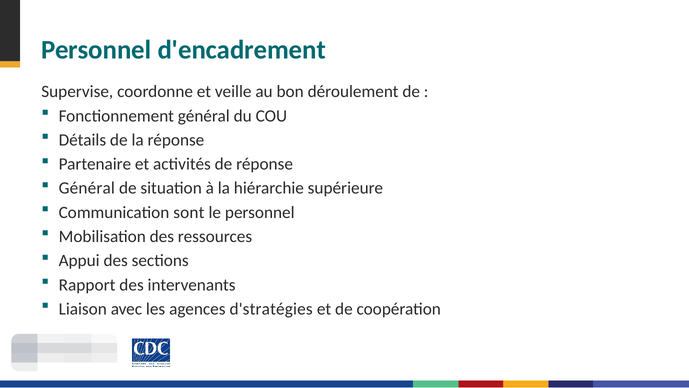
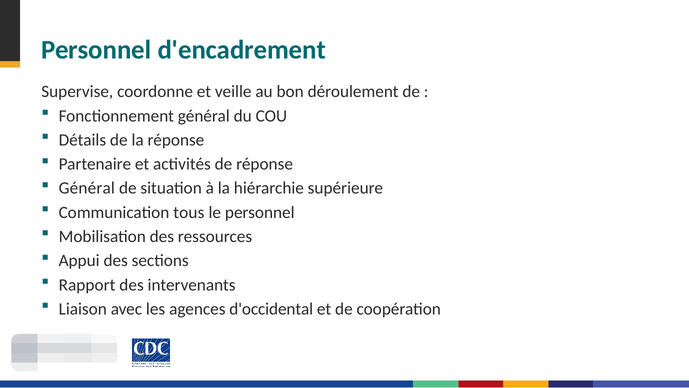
sont: sont -> tous (189, 212)
d'stratégies: d'stratégies -> d'occidental (271, 309)
